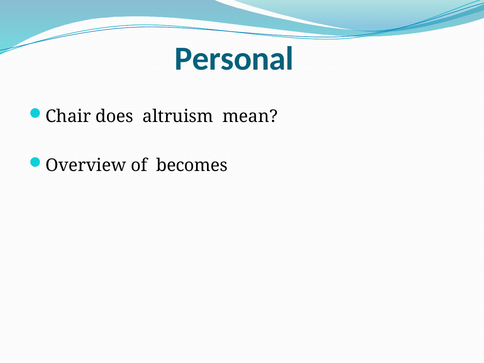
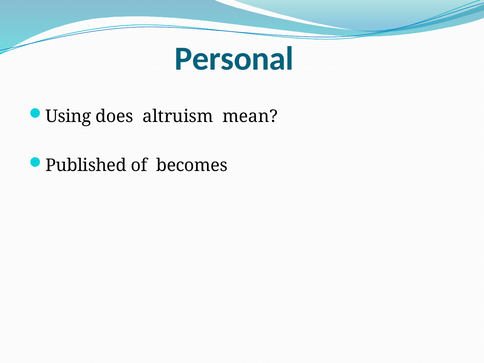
Chair: Chair -> Using (68, 117)
Overview: Overview -> Published (86, 165)
